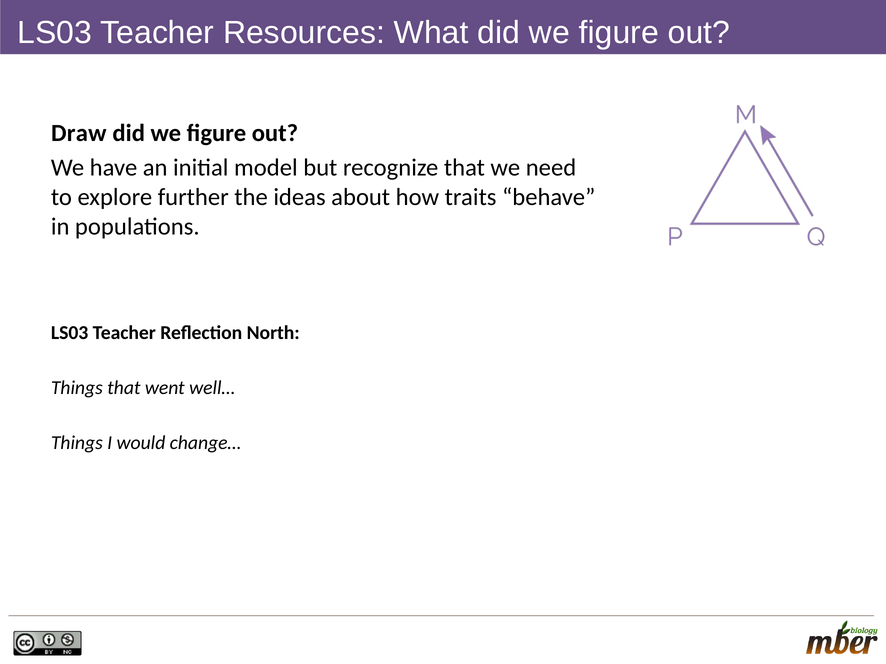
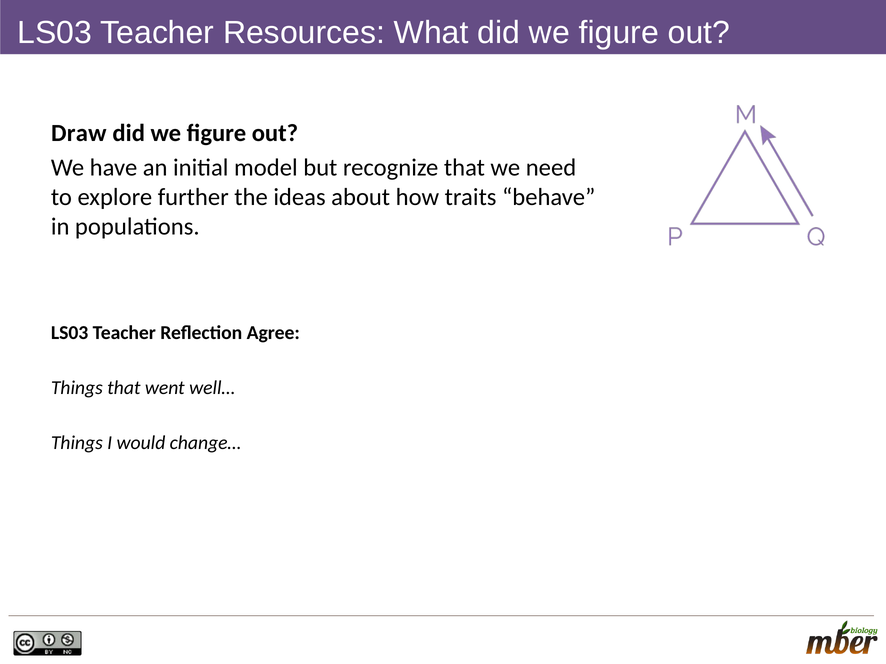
North: North -> Agree (273, 333)
